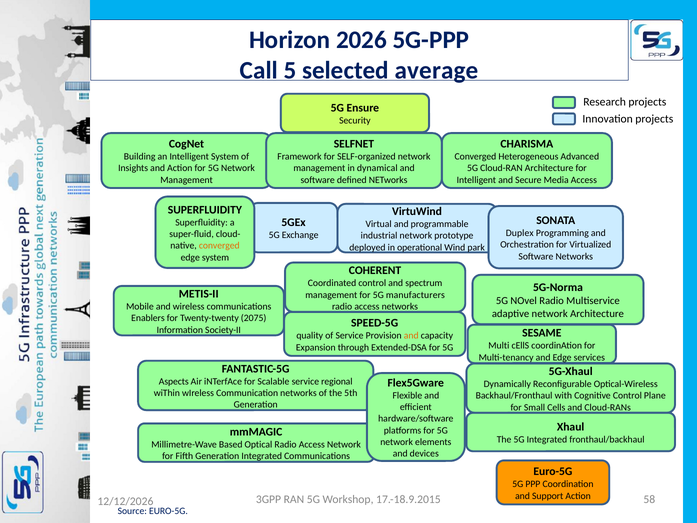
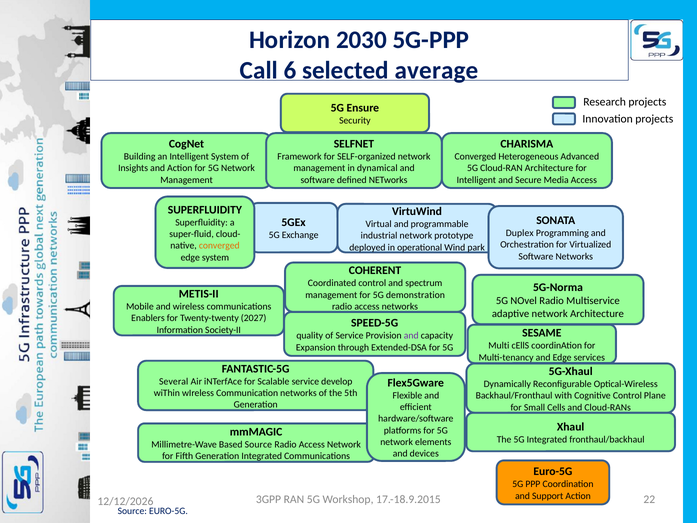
2026: 2026 -> 2030 (361, 40)
5: 5 -> 6 (290, 70)
manufacturers: manufacturers -> demonstration (415, 295)
2075: 2075 -> 2027 (254, 318)
and colour: orange -> purple (411, 336)
Aspects: Aspects -> Several (174, 381)
regional: regional -> develop (337, 381)
Based Optical: Optical -> Source (258, 444)
58: 58 -> 22 (649, 499)
